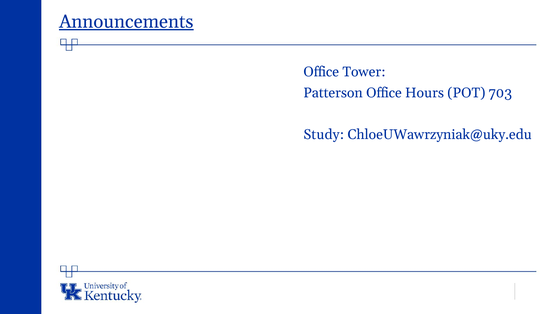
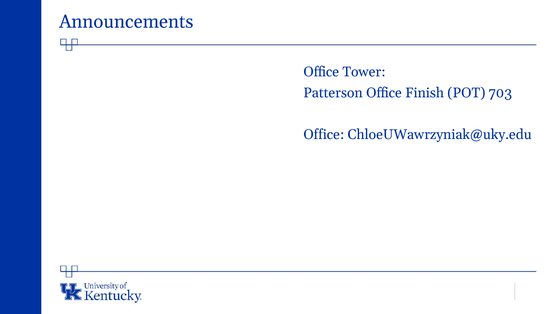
Announcements underline: present -> none (126, 22)
Hours: Hours -> Finish (425, 93)
Study: Study -> Office (324, 135)
